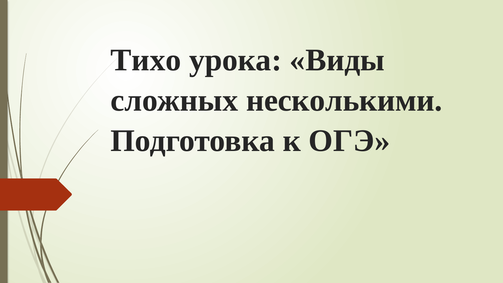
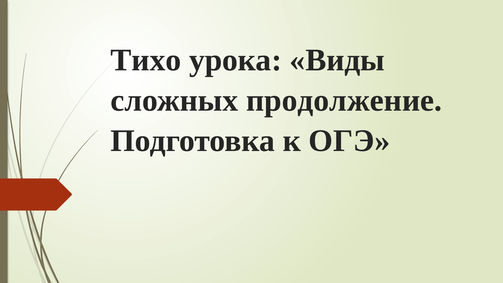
несколькими: несколькими -> продолжение (344, 100)
